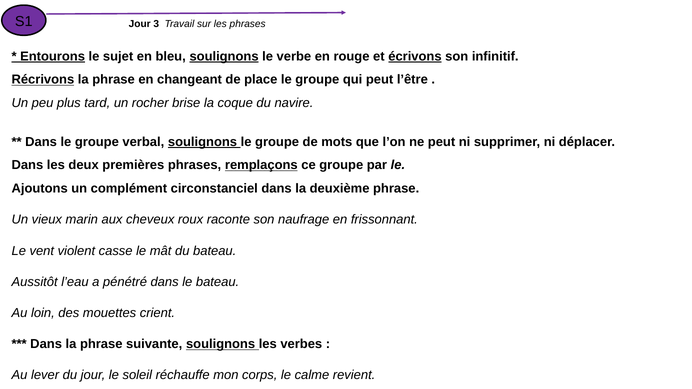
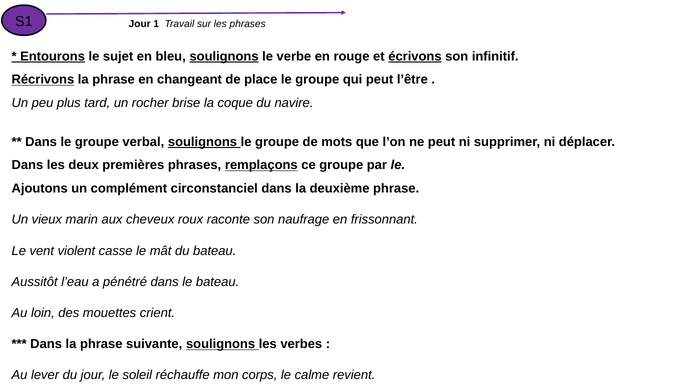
3: 3 -> 1 (156, 24)
